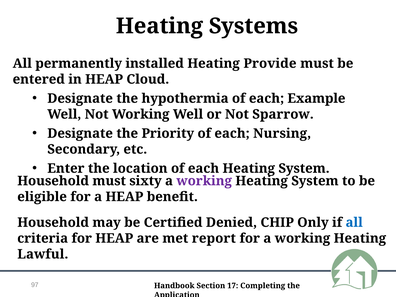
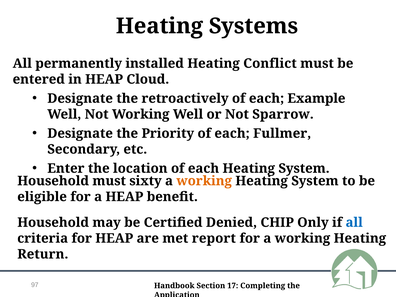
Provide: Provide -> Conflict (270, 63)
hypothermia: hypothermia -> retroactively (185, 98)
Nursing: Nursing -> Fullmer (282, 133)
working colour: purple -> orange (204, 181)
Lawful: Lawful -> Return (43, 254)
